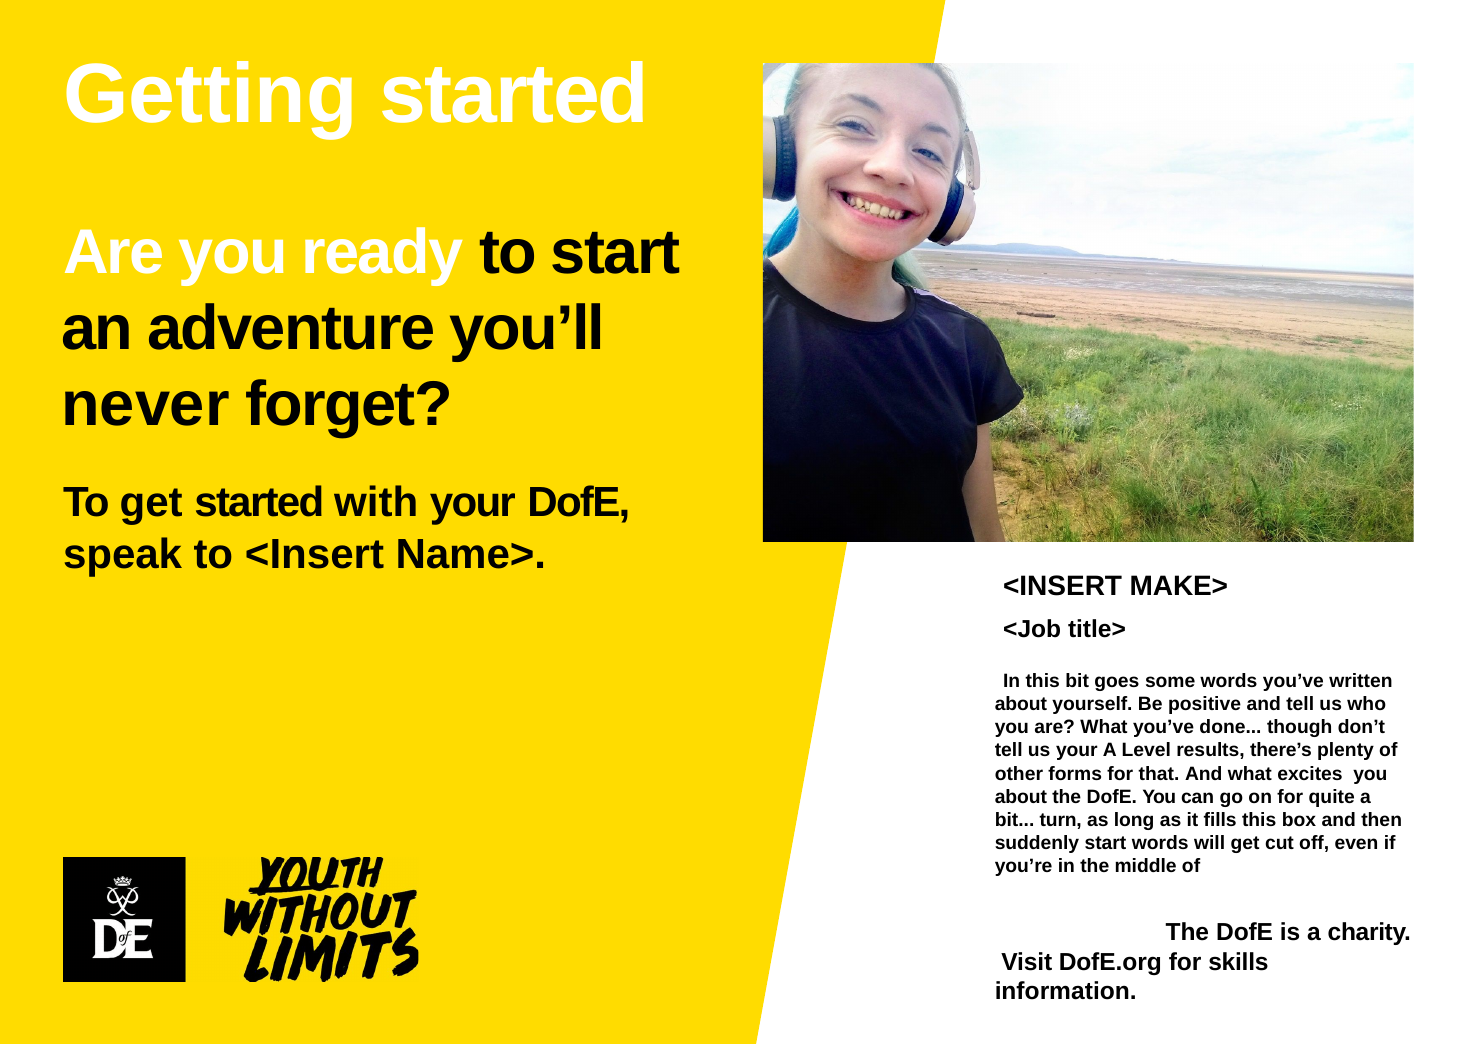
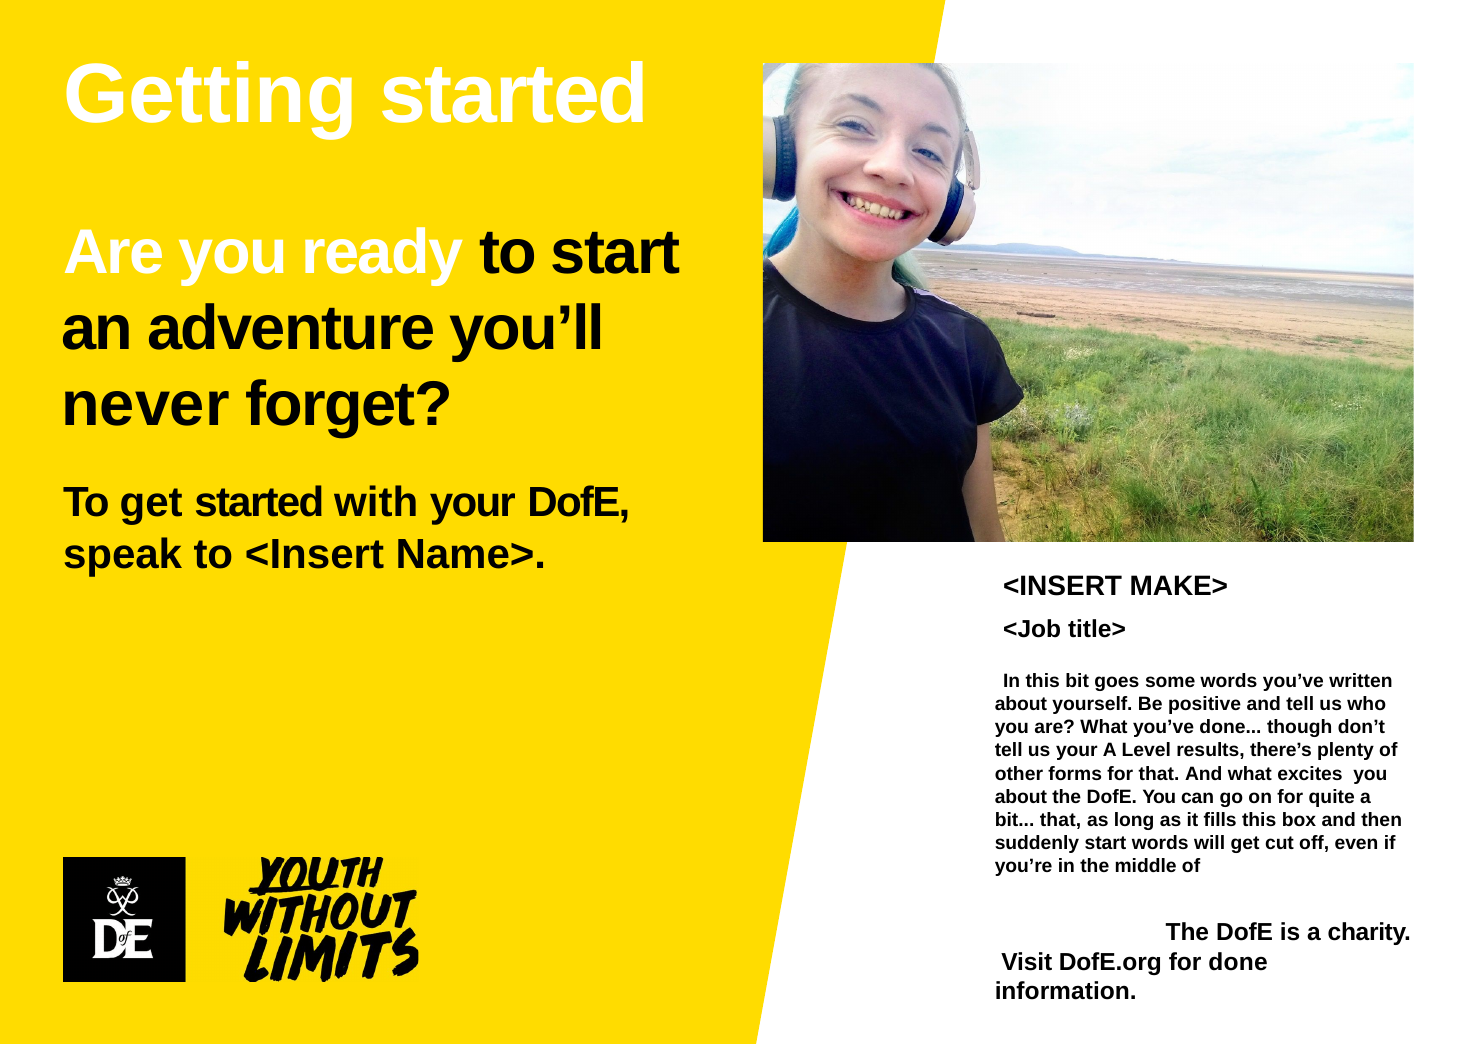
bit turn: turn -> that (1061, 820)
for skills: skills -> done (1238, 962)
